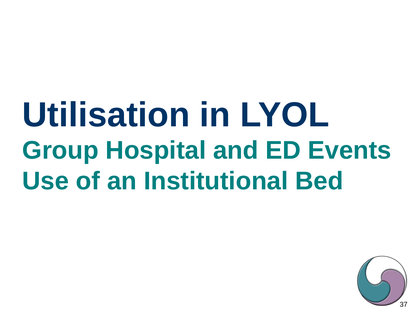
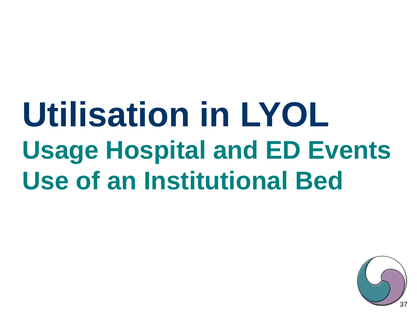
Group: Group -> Usage (60, 150)
